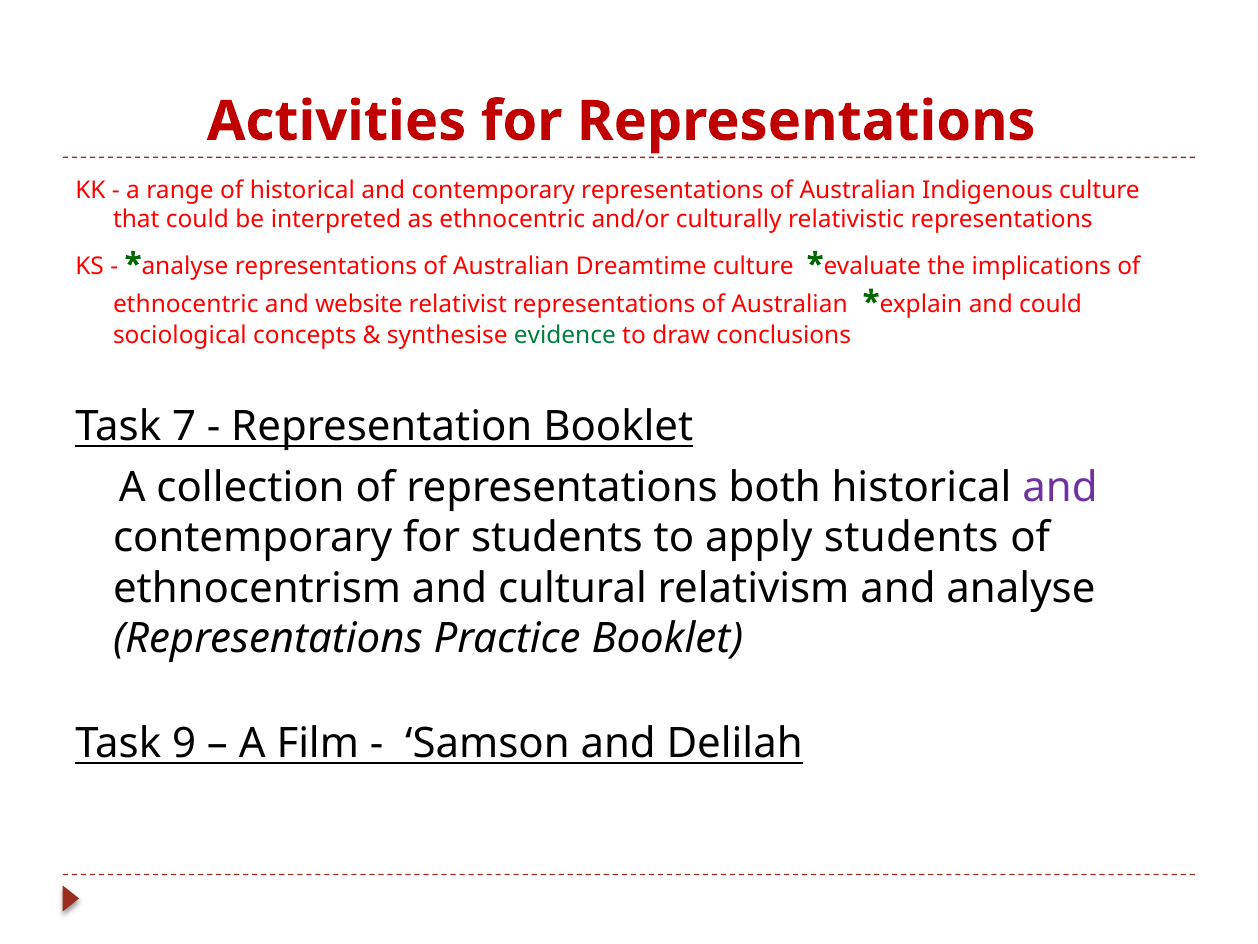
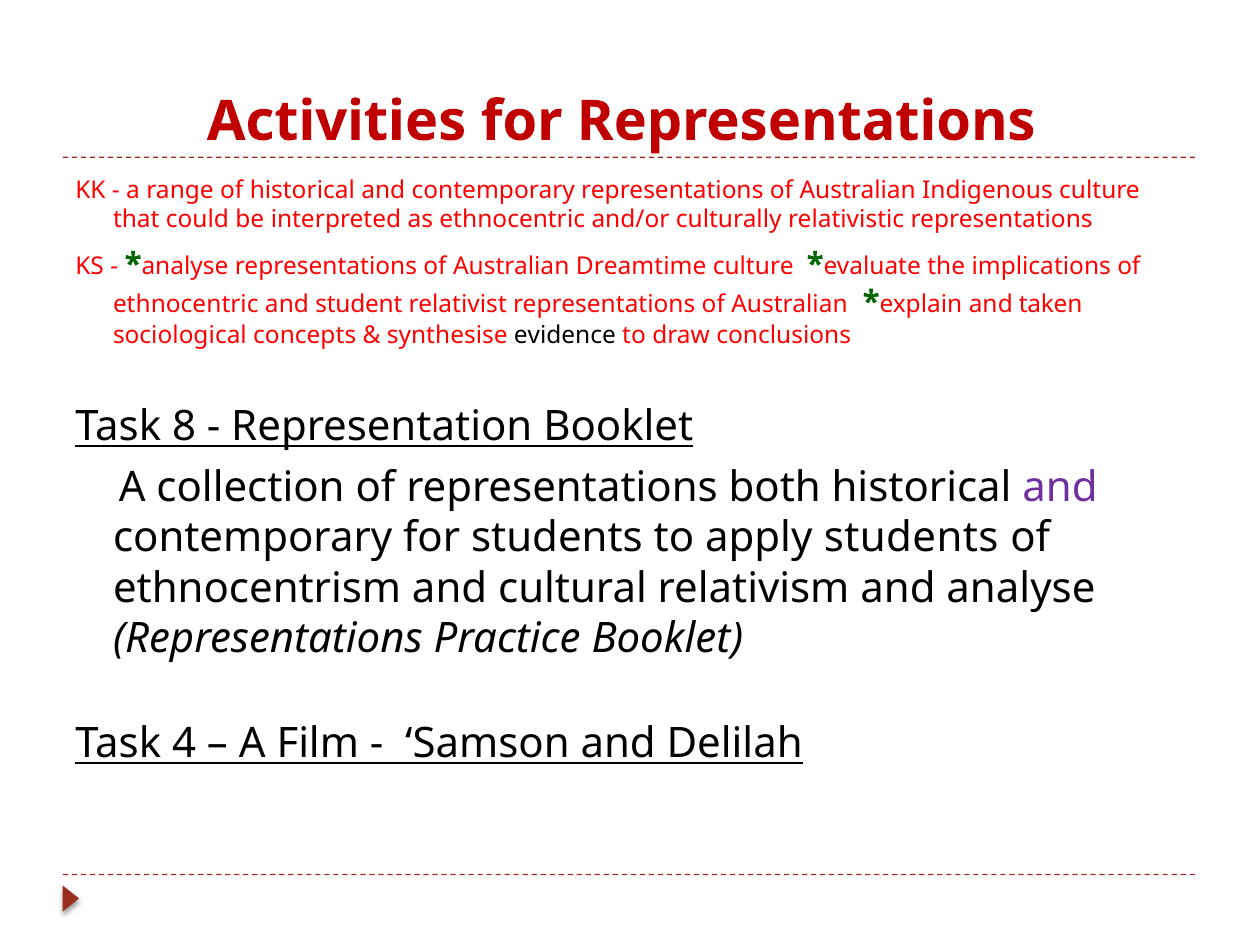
website: website -> student (359, 304)
and could: could -> taken (1051, 304)
evidence colour: green -> black (565, 335)
7: 7 -> 8 (184, 427)
9: 9 -> 4 (184, 743)
